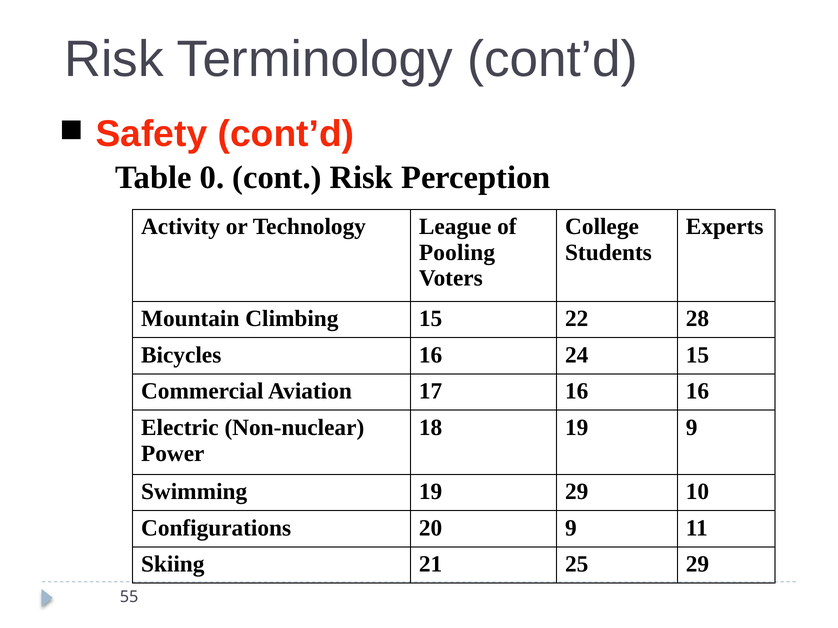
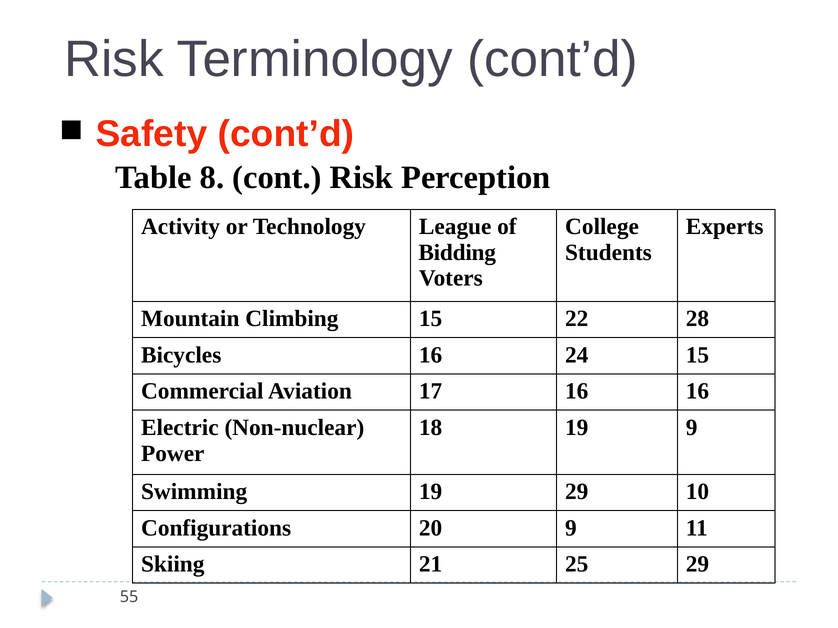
0: 0 -> 8 (212, 177)
Pooling: Pooling -> Bidding (457, 253)
